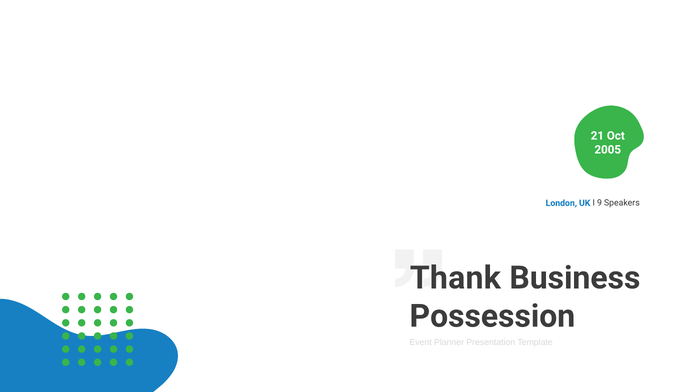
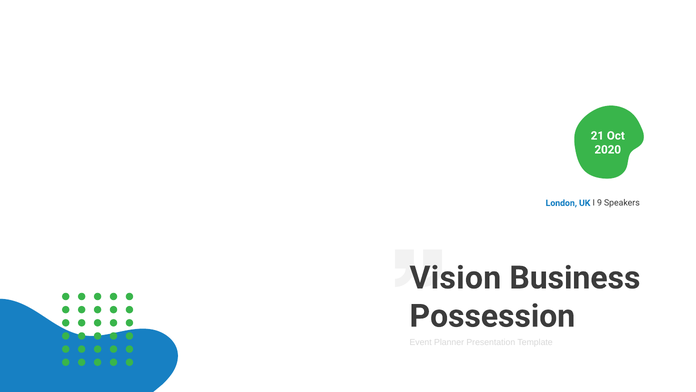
2005: 2005 -> 2020 (608, 149)
Thank: Thank -> Vision (455, 278)
